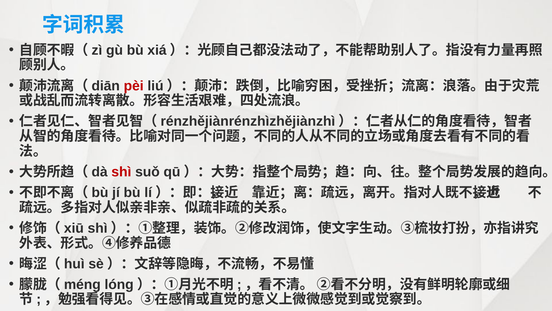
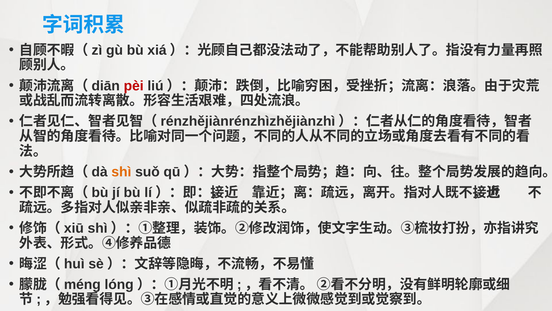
shì colour: red -> orange (121, 172)
